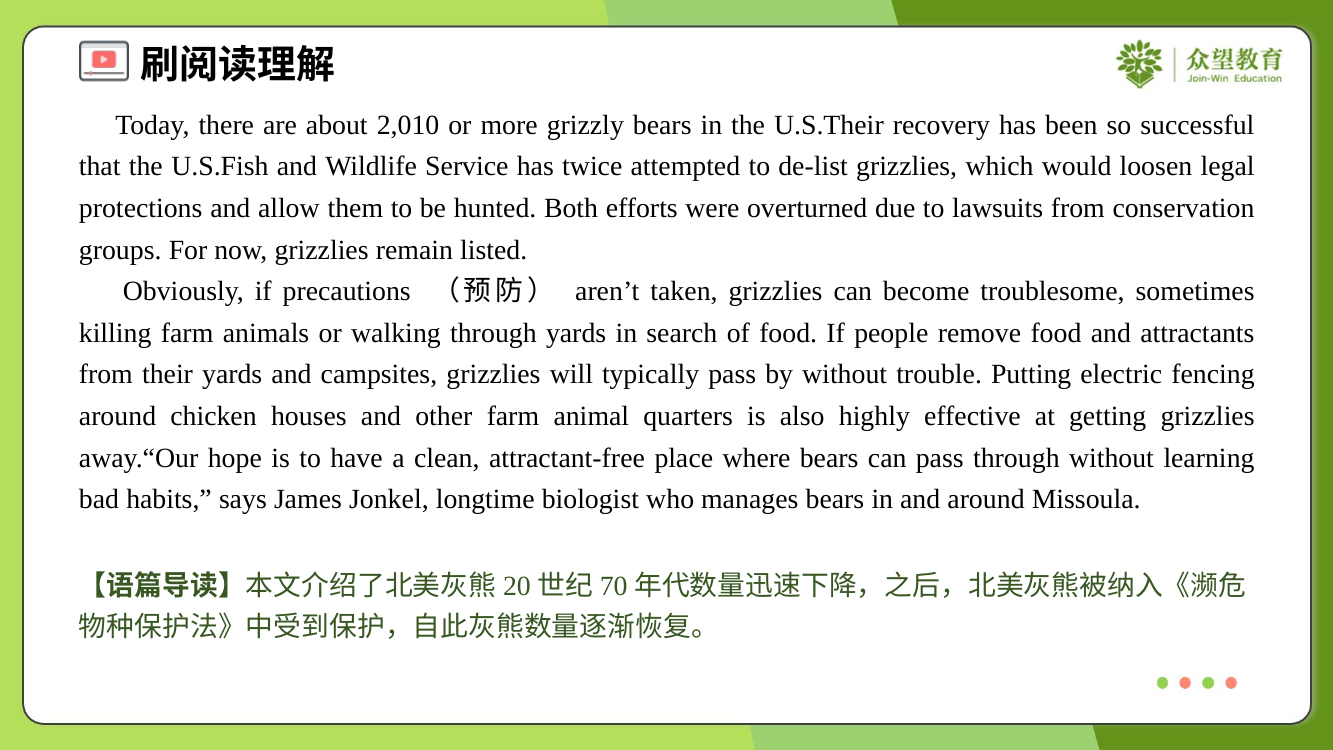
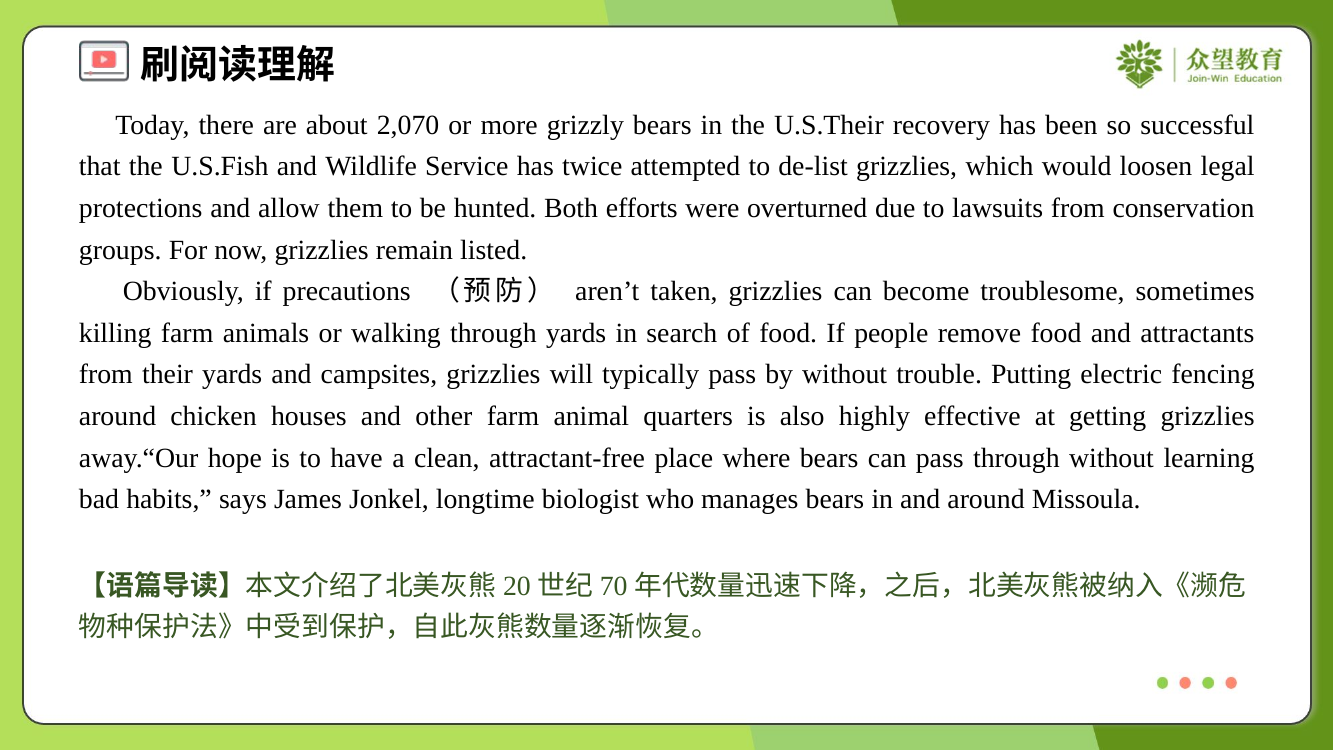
2,010: 2,010 -> 2,070 (408, 125)
